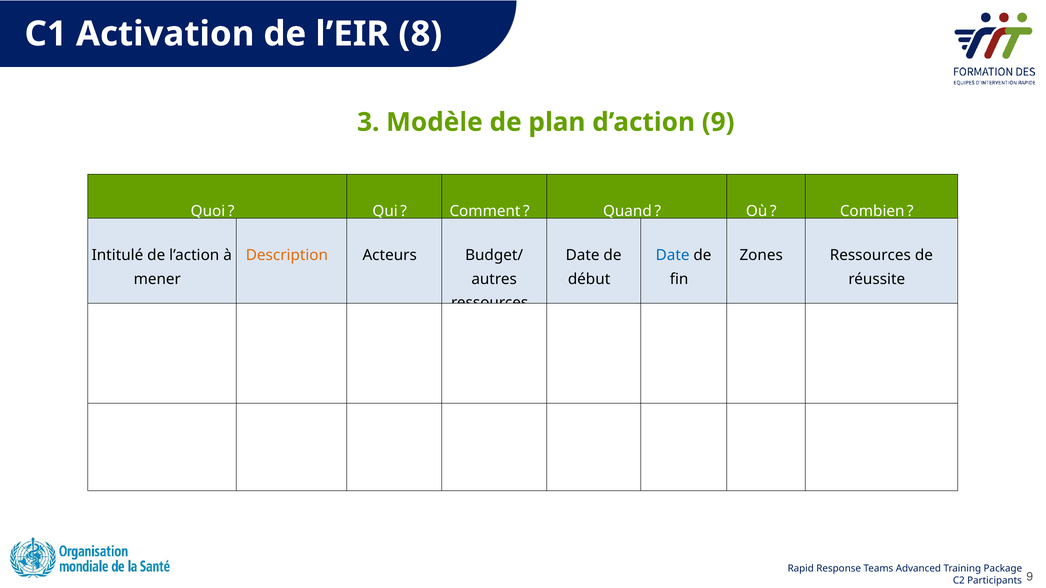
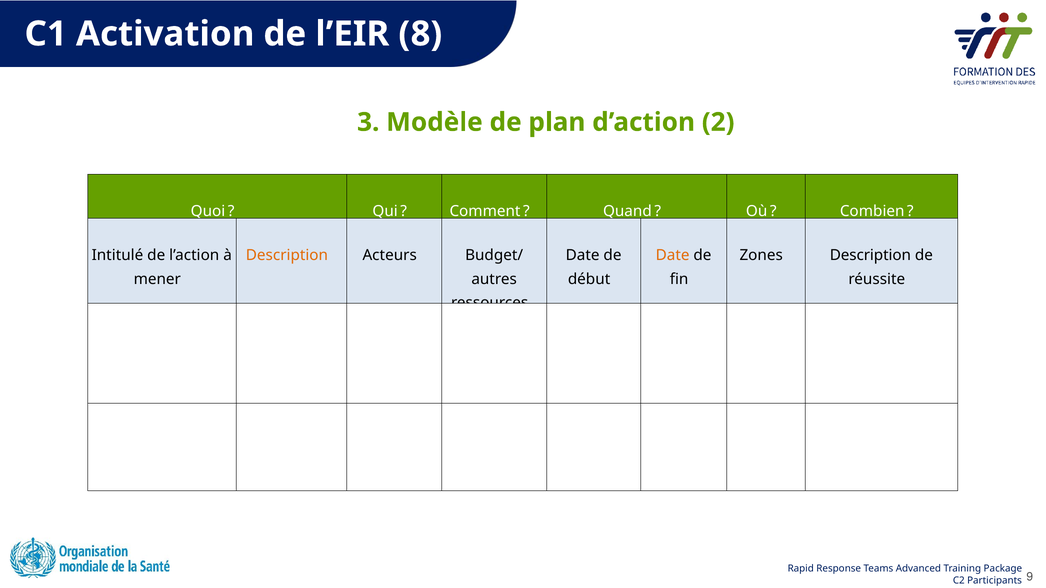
d’action 9: 9 -> 2 (718, 122)
Date colour: blue -> orange (673, 255)
Zones Ressources: Ressources -> Description (870, 255)
